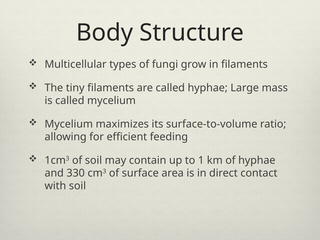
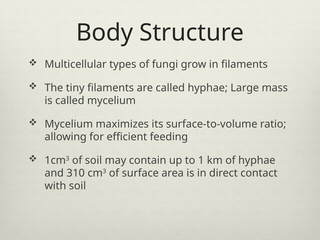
330: 330 -> 310 (76, 173)
